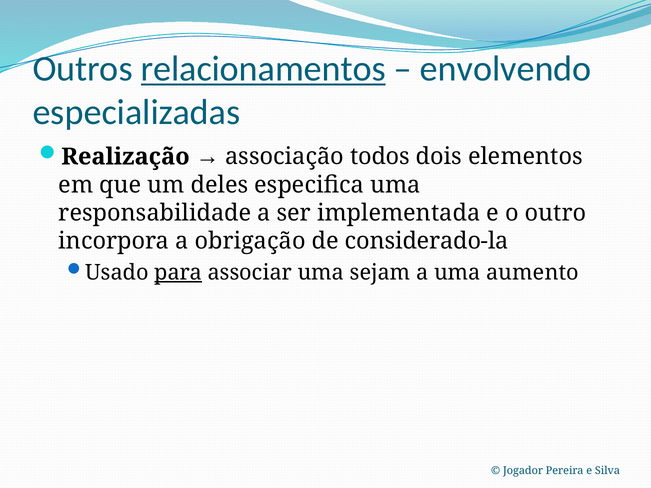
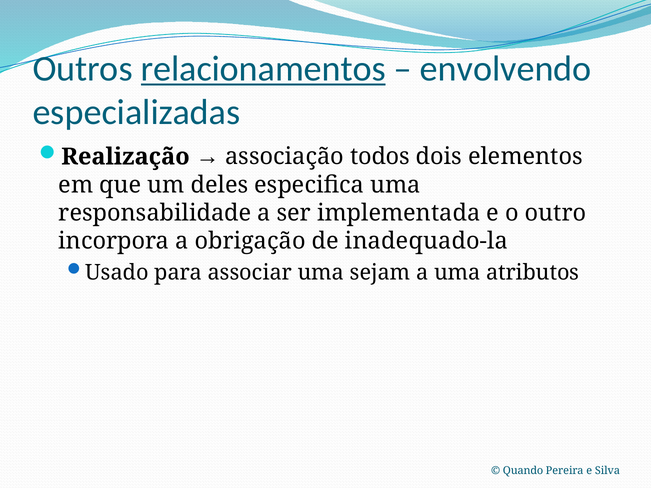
considerado-la: considerado-la -> inadequado-la (426, 241)
para underline: present -> none (178, 273)
aumento: aumento -> atributos (533, 273)
Jogador: Jogador -> Quando (523, 471)
